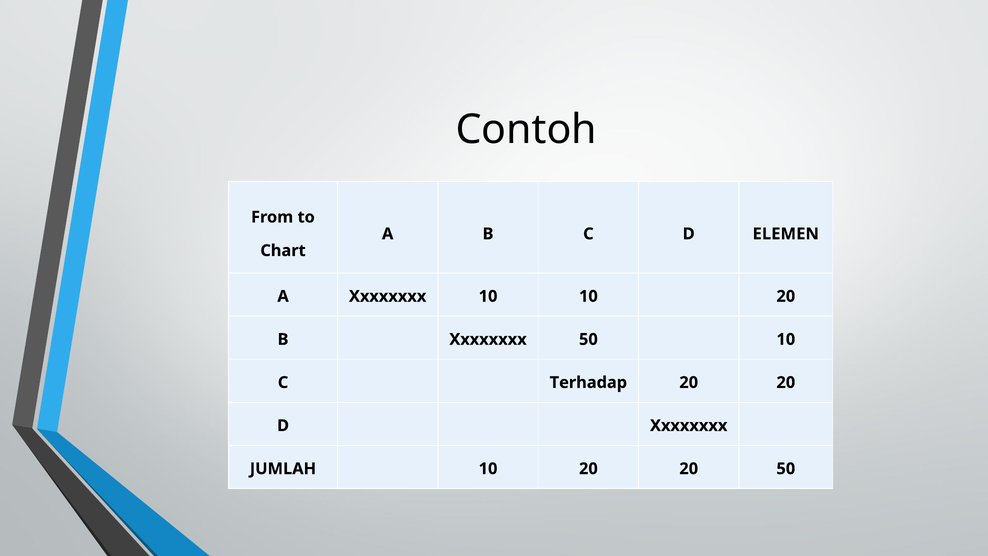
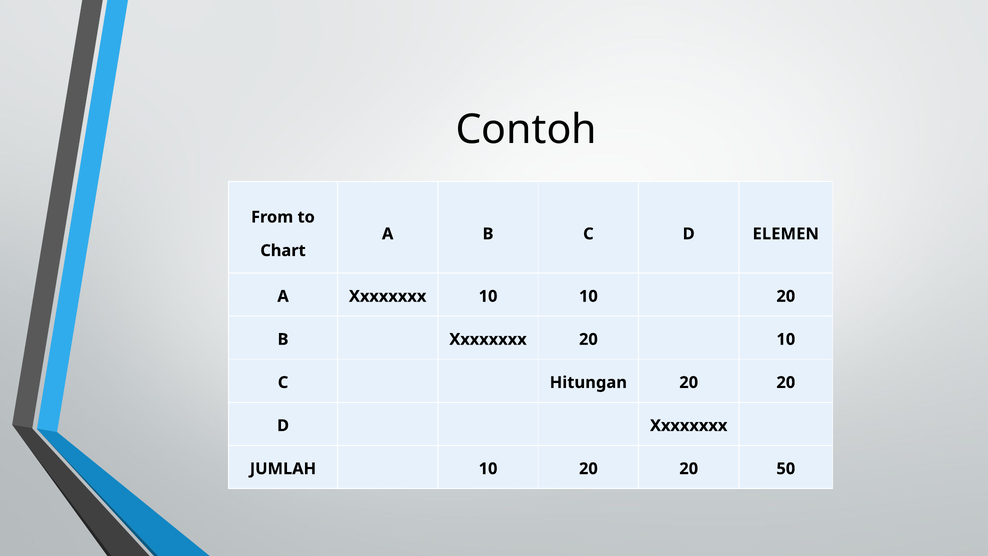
Xxxxxxxx 50: 50 -> 20 (588, 339)
Terhadap: Terhadap -> Hitungan (588, 382)
